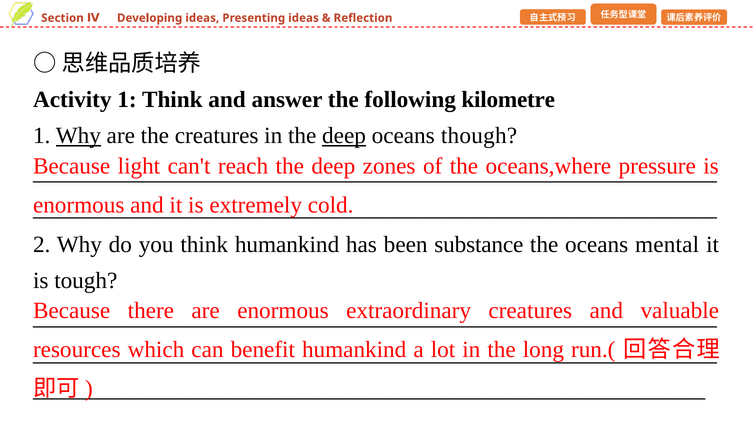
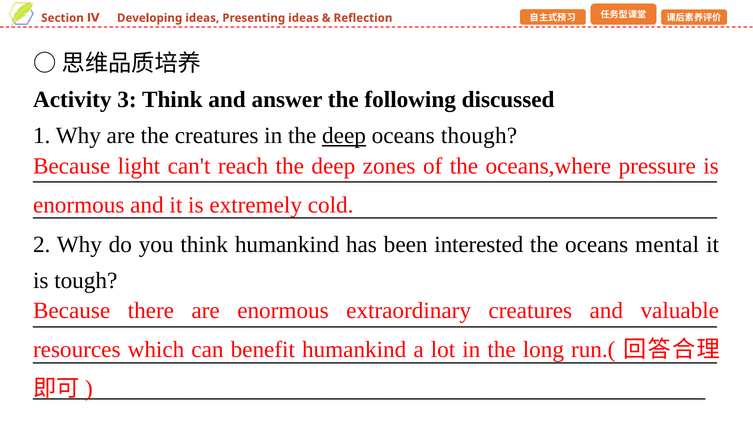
Activity 1: 1 -> 3 (127, 100)
kilometre: kilometre -> discussed (508, 100)
Why underline: present -> none (78, 136)
substance: substance -> interested (479, 245)
